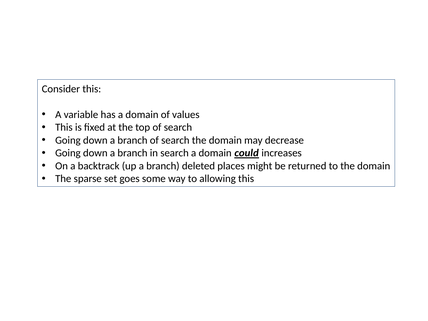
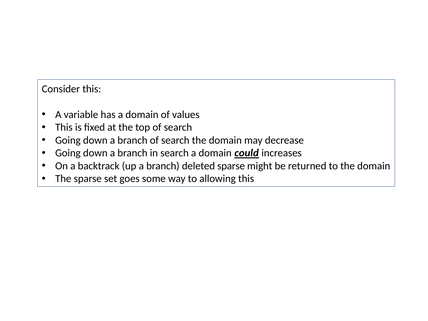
deleted places: places -> sparse (231, 166)
